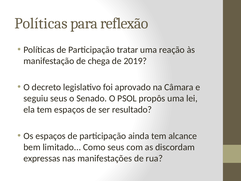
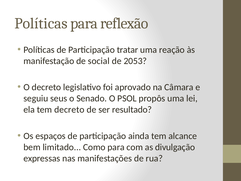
chega: chega -> social (99, 61)
2019: 2019 -> 2053 (135, 61)
tem espaços: espaços -> decreto (69, 110)
Como seus: seus -> para (116, 147)
discordam: discordam -> divulgação (175, 147)
